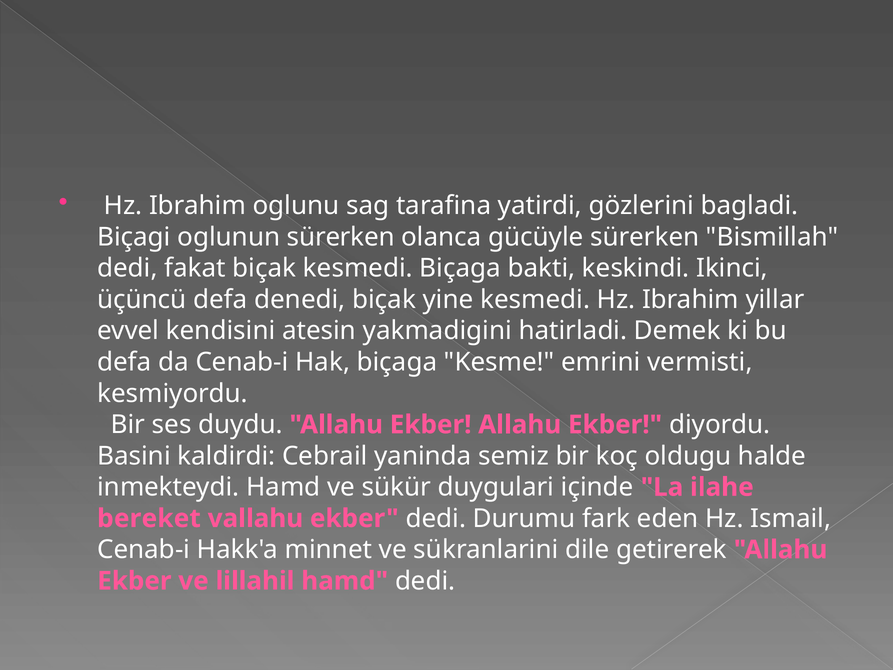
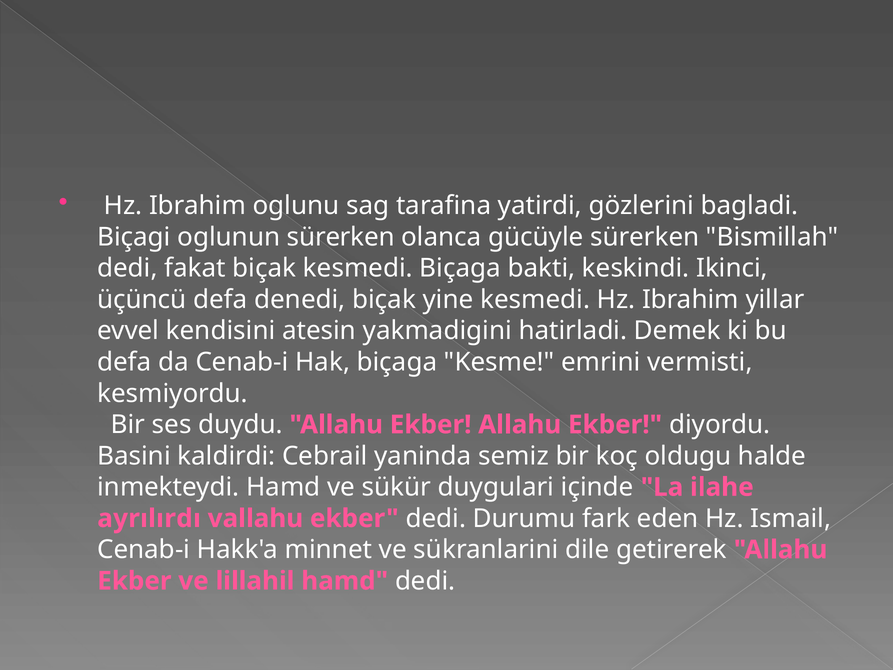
bereket: bereket -> ayrılırdı (149, 518)
